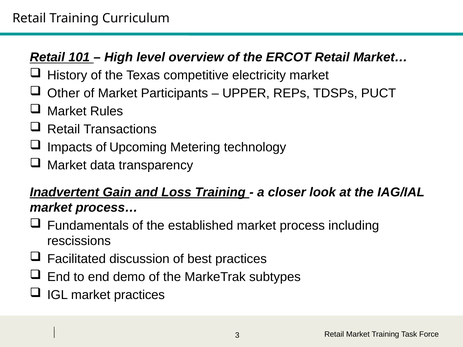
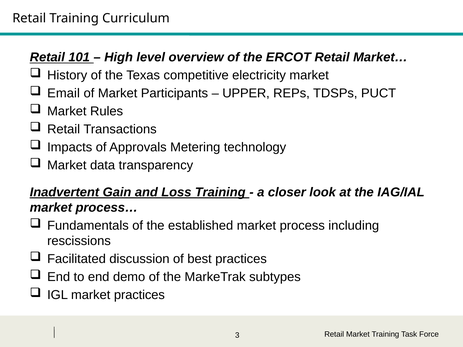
Other: Other -> Email (64, 93)
Upcoming: Upcoming -> Approvals (138, 147)
